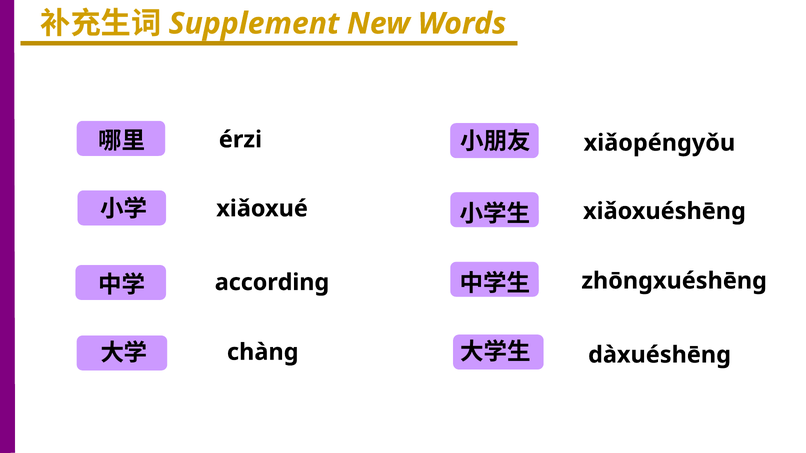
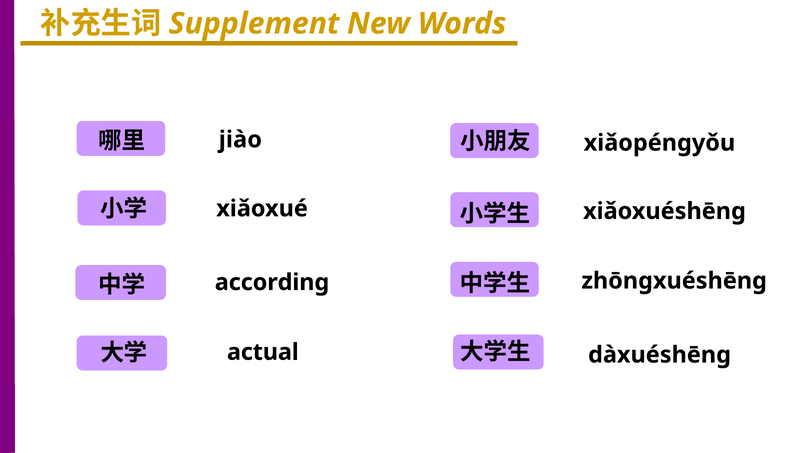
érzi: érzi -> jiào (240, 140)
chànɡ: chànɡ -> actual (263, 352)
